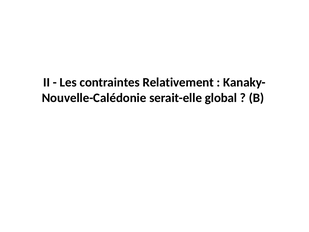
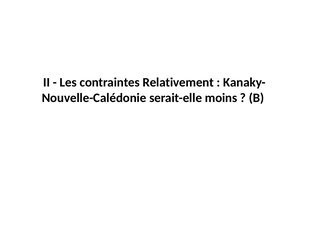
global: global -> moins (221, 98)
